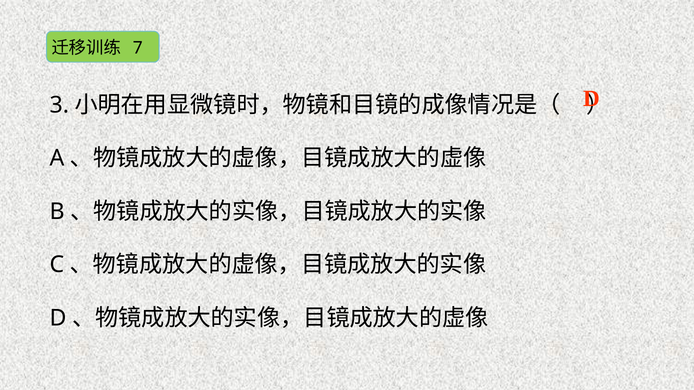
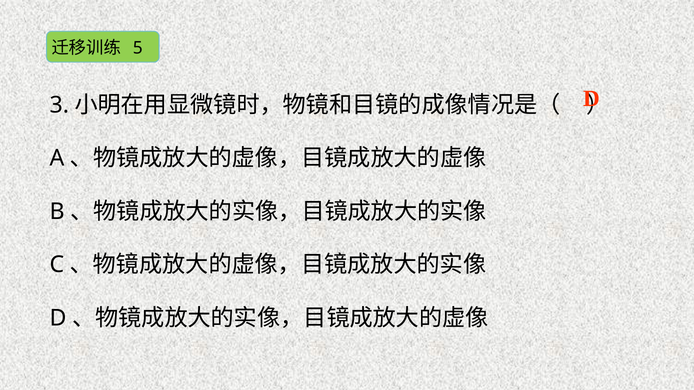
7: 7 -> 5 (138, 48)
